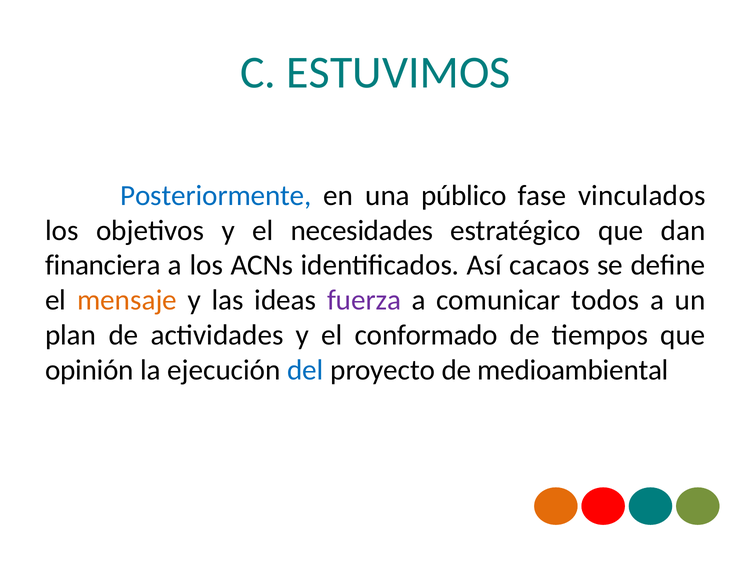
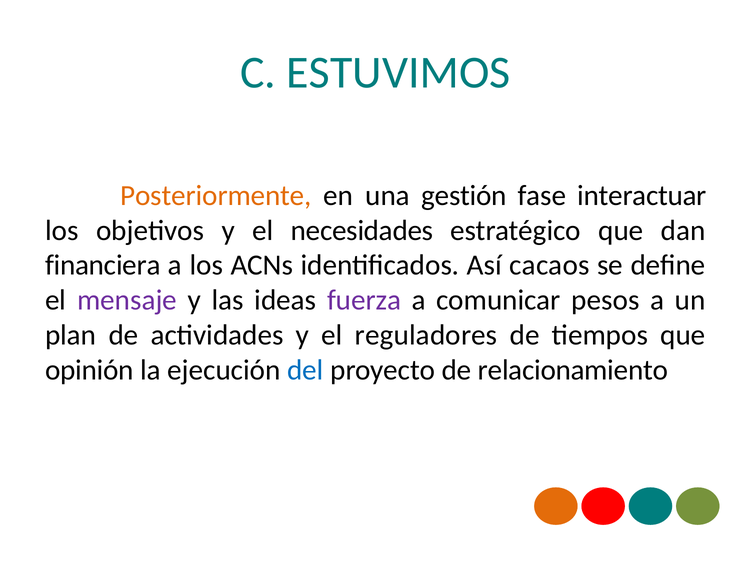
Posteriormente colour: blue -> orange (216, 196)
público: público -> gestión (464, 196)
vinculados: vinculados -> interactuar (642, 196)
mensaje colour: orange -> purple (127, 300)
todos: todos -> pesos (605, 300)
conformado: conformado -> reguladores (426, 335)
medioambiental: medioambiental -> relacionamiento (573, 370)
